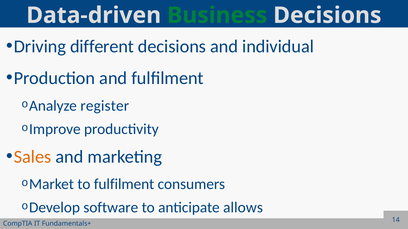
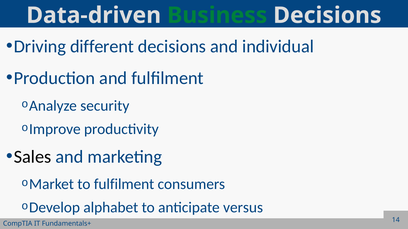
register: register -> security (105, 106)
Sales colour: orange -> black (33, 157)
software: software -> alphabet (111, 208)
allows: allows -> versus (243, 208)
